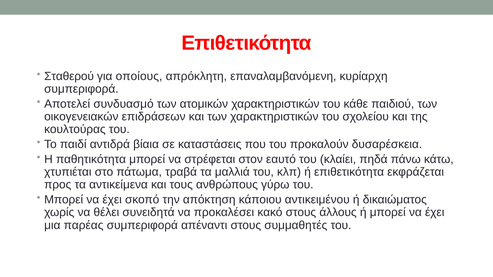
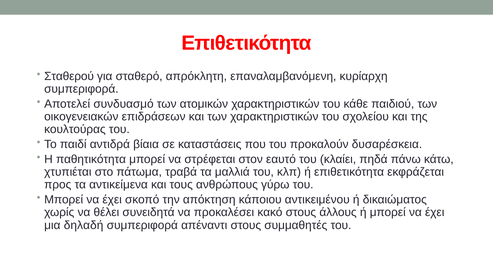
οποίους: οποίους -> σταθερό (139, 76)
παρέας: παρέας -> δηλαδή (84, 225)
